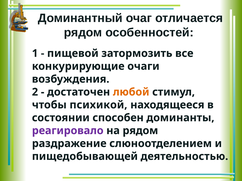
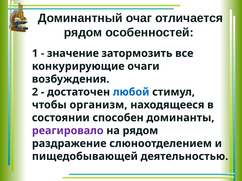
пищевой: пищевой -> значение (73, 54)
любой colour: orange -> blue (131, 92)
психикой: психикой -> организм (98, 105)
